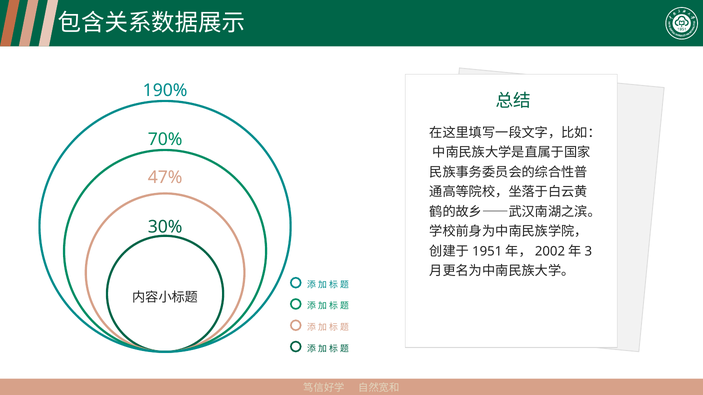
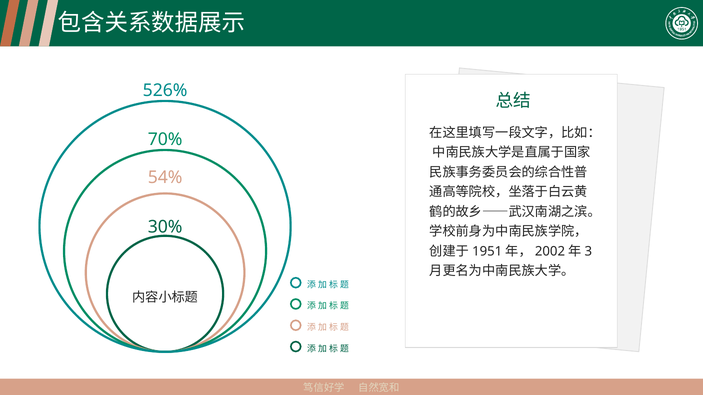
190%: 190% -> 526% (165, 90)
47%: 47% -> 54% (165, 178)
